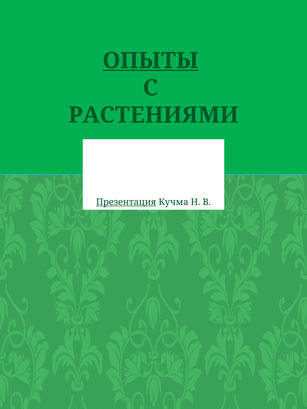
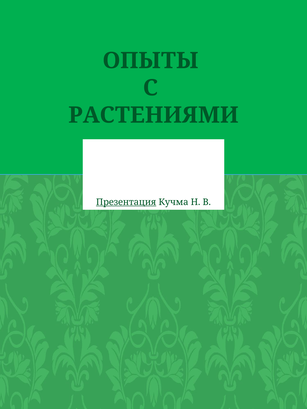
ОПЫТЫ underline: present -> none (151, 61)
